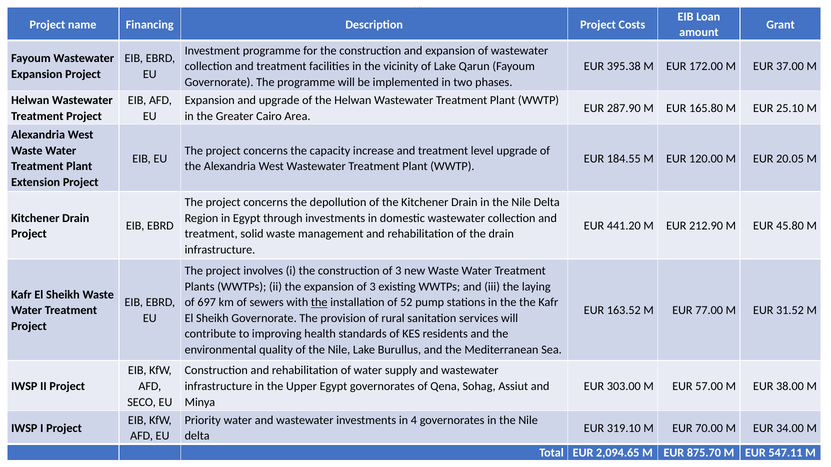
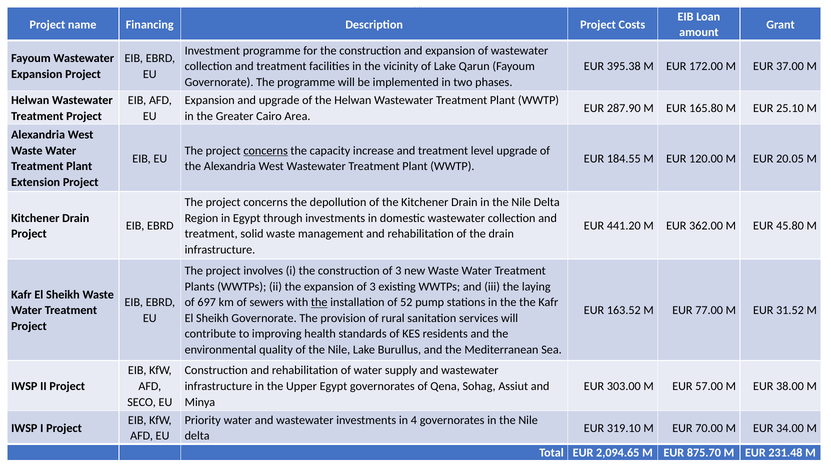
concerns underline: none -> present (266, 151)
212.90: 212.90 -> 362.00 (706, 226)
547.11: 547.11 -> 231.48 (785, 453)
